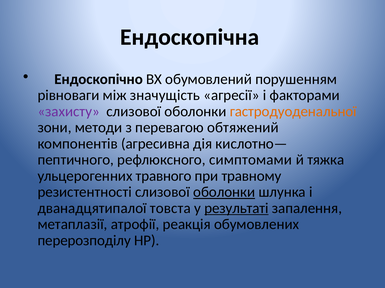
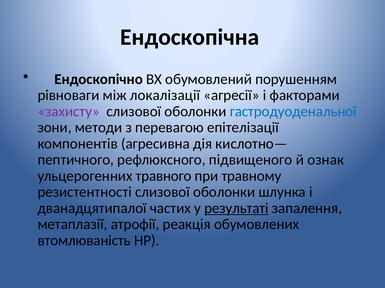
значущiсть: значущiсть -> локалiзацiї (165, 96)
гастродуоденальної colour: orange -> blue (293, 112)
обтяжений: обтяжений -> епiтелiзацiї (243, 128)
симптомами: симптомами -> пiдвищеного (251, 160)
тяжка: тяжка -> ознак (326, 160)
оболонки underline: present -> none (224, 193)
товста: товста -> частих (170, 209)
перерозподілу: перерозподілу -> втомлюванiсть (84, 241)
